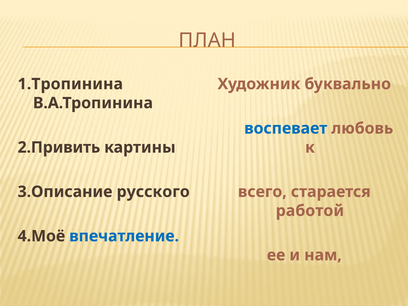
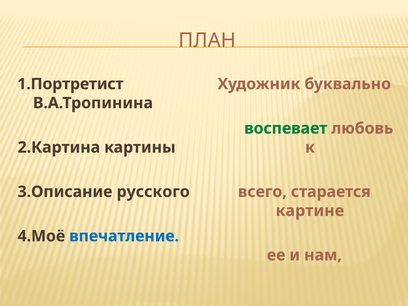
1.Тропинина: 1.Тропинина -> 1.Портретист (70, 84)
воспевает colour: blue -> green (286, 128)
2.Привить: 2.Привить -> 2.Картина (59, 147)
работой: работой -> картине (310, 211)
